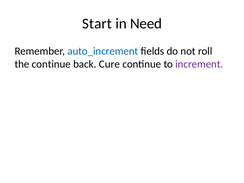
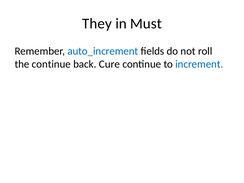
Start: Start -> They (97, 24)
Need: Need -> Must (146, 24)
increment colour: purple -> blue (199, 64)
